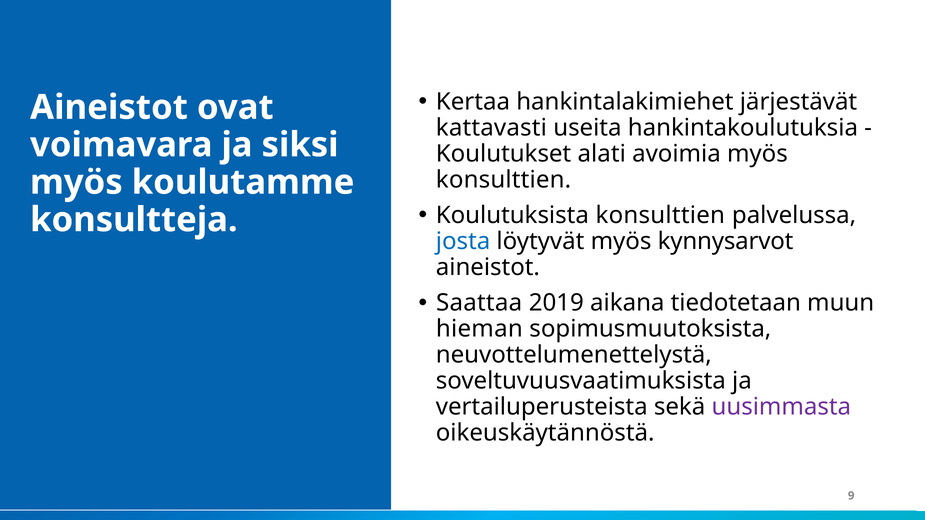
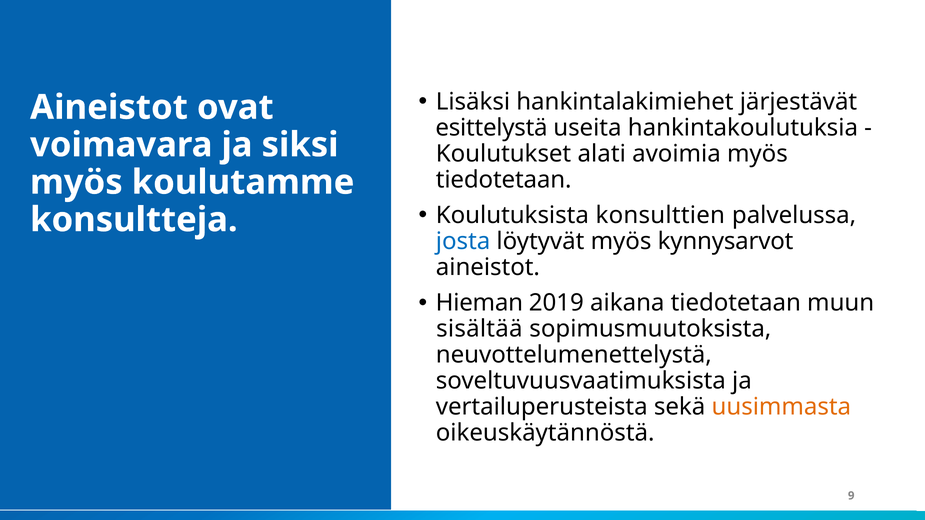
Kertaa: Kertaa -> Lisäksi (473, 102)
kattavasti: kattavasti -> esittelystä (492, 128)
konsulttien: konsulttien -> tiedotetaan (504, 180)
Saattaa: Saattaa -> Hieman (479, 303)
hieman: hieman -> sisältää (479, 329)
uusimmasta colour: purple -> orange (781, 407)
